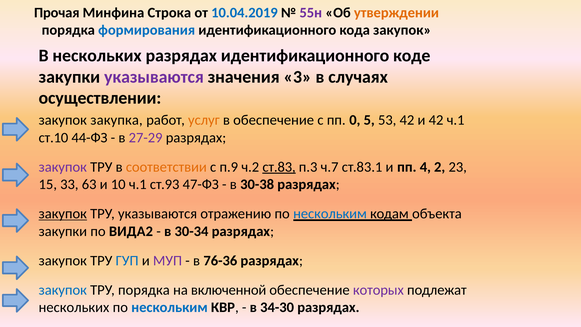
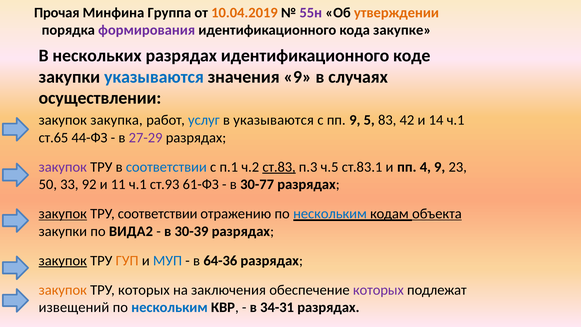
Строка: Строка -> Группа (169, 13)
10.04.2019 colour: blue -> orange (244, 13)
формирования colour: blue -> purple (147, 30)
кода закупок: закупок -> закупке (402, 30)
указываются colour: purple -> blue (154, 77)
значения 3: 3 -> 9 (298, 77)
услуг colour: orange -> blue (204, 120)
в обеспечение: обеспечение -> указываются (274, 120)
пп 0: 0 -> 9 (355, 120)
53: 53 -> 83 (387, 120)
и 42: 42 -> 14 (436, 120)
ст.10: ст.10 -> ст.65 (53, 138)
соответствии colour: orange -> blue (166, 167)
п.9: п.9 -> п.1 (229, 167)
ч.7: ч.7 -> ч.5 (330, 167)
4 2: 2 -> 9 (440, 167)
15: 15 -> 50 (48, 184)
63: 63 -> 92 (89, 184)
10: 10 -> 11 (118, 184)
47-ФЗ: 47-ФЗ -> 61-ФЗ (201, 184)
30-38: 30-38 -> 30-77 (257, 184)
ТРУ указываются: указываются -> соответствии (158, 214)
объекта underline: none -> present (437, 214)
30-34: 30-34 -> 30-39 (191, 231)
закупок underline: none -> present (63, 260)
ГУП colour: blue -> orange (127, 260)
МУП colour: purple -> blue (167, 260)
76-36: 76-36 -> 64-36 (220, 260)
закупок colour: blue -> orange (63, 290)
ТРУ порядка: порядка -> которых (144, 290)
включенной: включенной -> заключения (229, 290)
нескольких: нескольких -> извещений (74, 307)
34-30: 34-30 -> 34-31 (277, 307)
